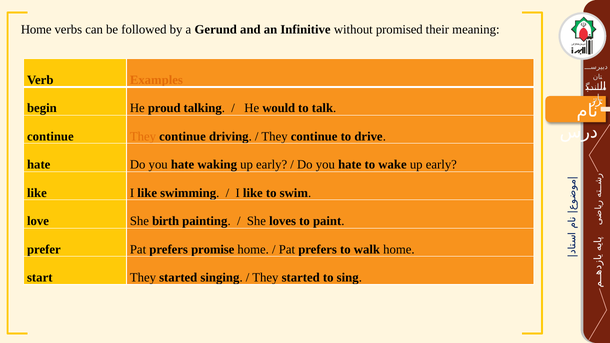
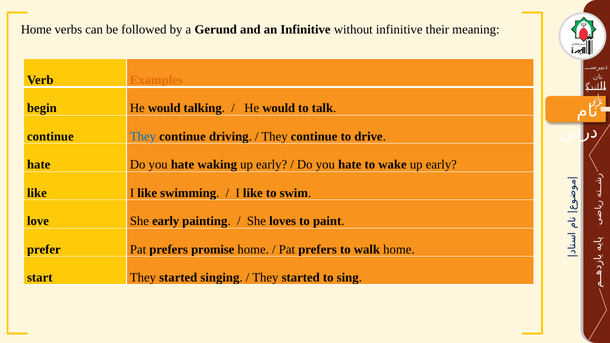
without promised: promised -> infinitive (399, 30)
begin He proud: proud -> would (164, 108)
They colour: orange -> blue (143, 137)
She birth: birth -> early (166, 221)
